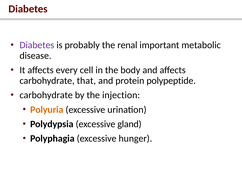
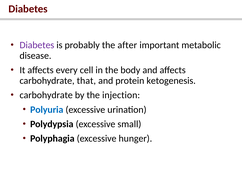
renal: renal -> after (127, 45)
polypeptide: polypeptide -> ketogenesis (171, 80)
Polyuria colour: orange -> blue (47, 109)
gland: gland -> small (129, 124)
